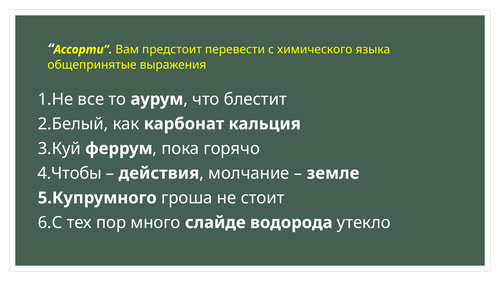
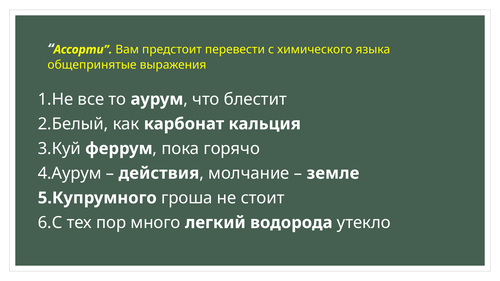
4.Чтобы: 4.Чтобы -> 4.Аурум (70, 173)
слайде: слайде -> легкий (215, 223)
